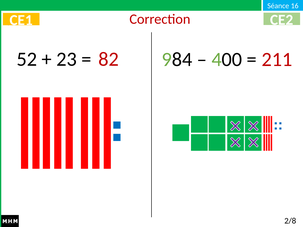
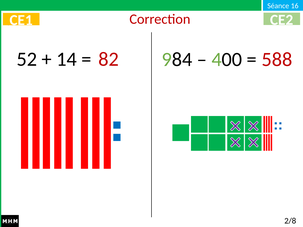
23: 23 -> 14 (67, 59)
211: 211 -> 588 (277, 60)
